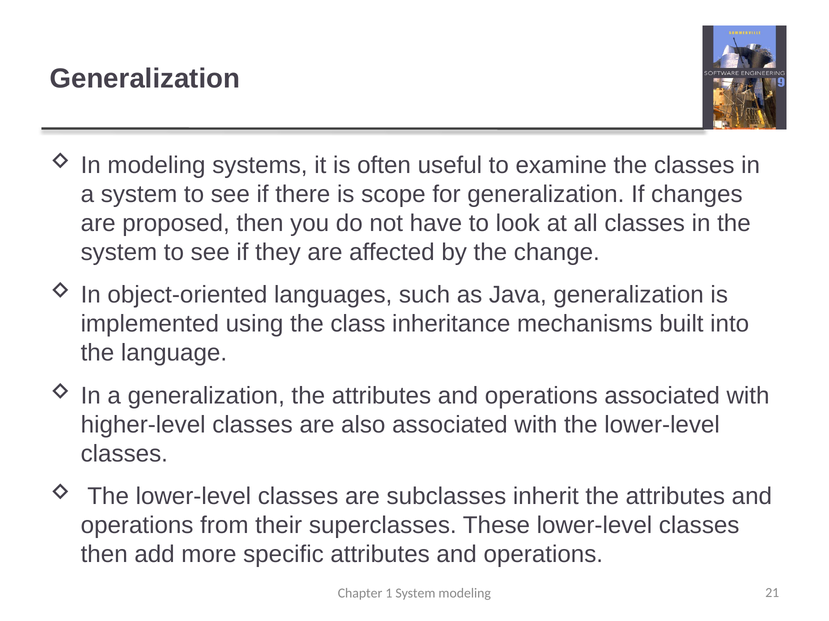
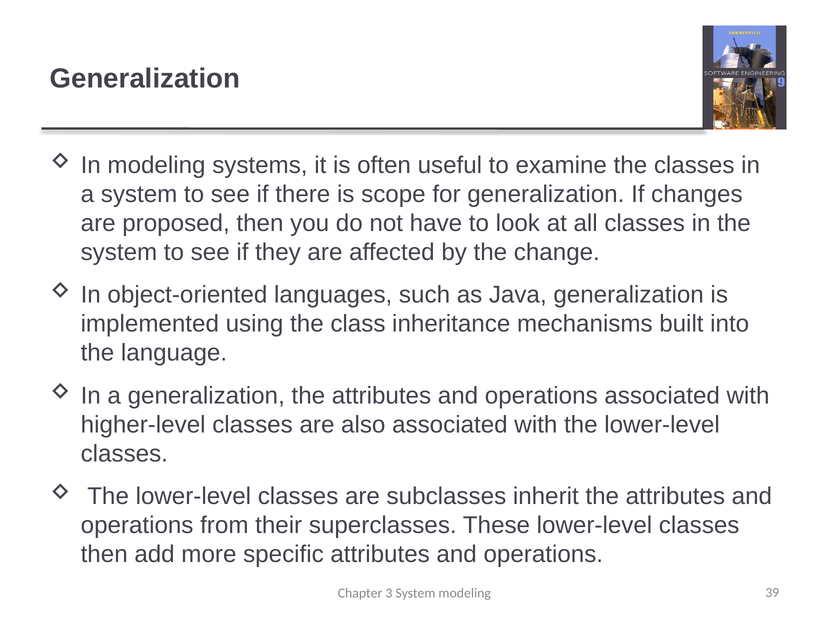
1: 1 -> 3 (389, 594)
21: 21 -> 39 (772, 594)
